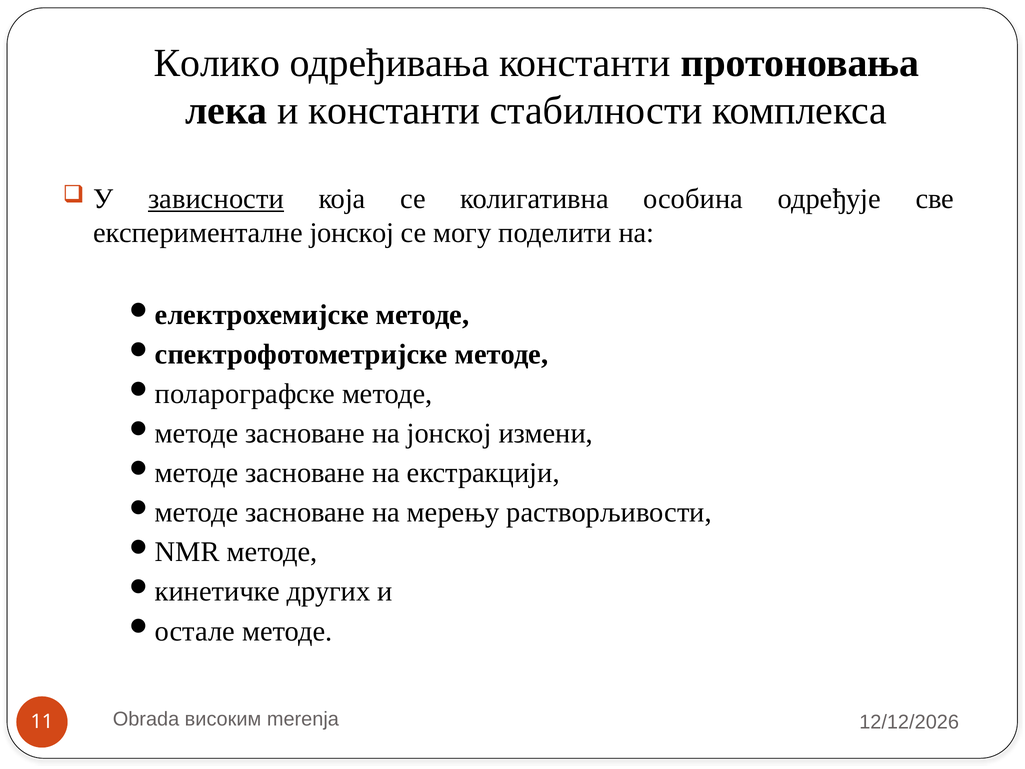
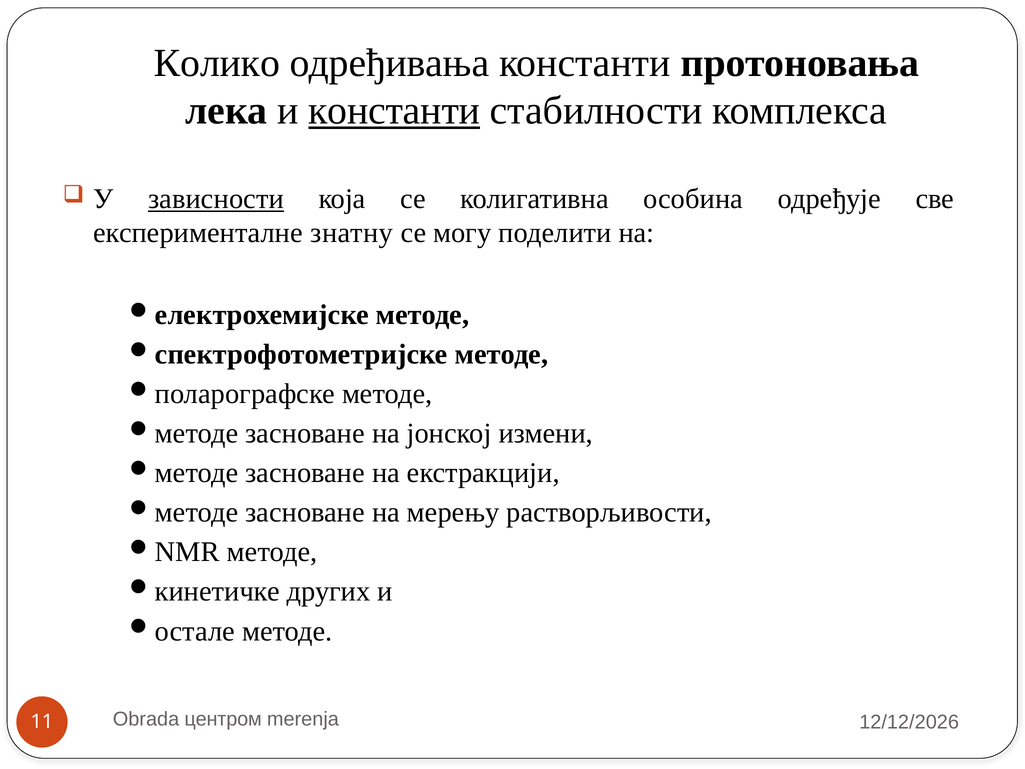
константи underline: none -> present (394, 111)
експерименталне јонској: јонској -> знатну (352, 233)
високим: високим -> центром (223, 719)
